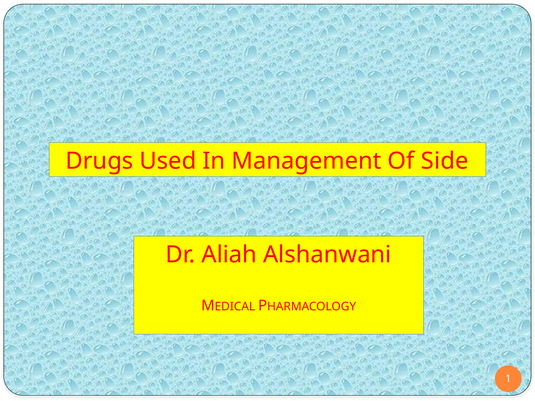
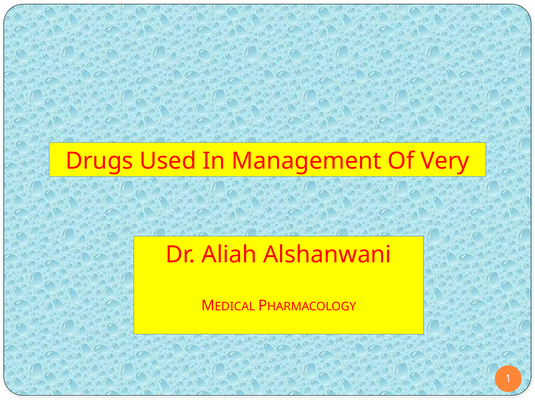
Side: Side -> Very (445, 161)
